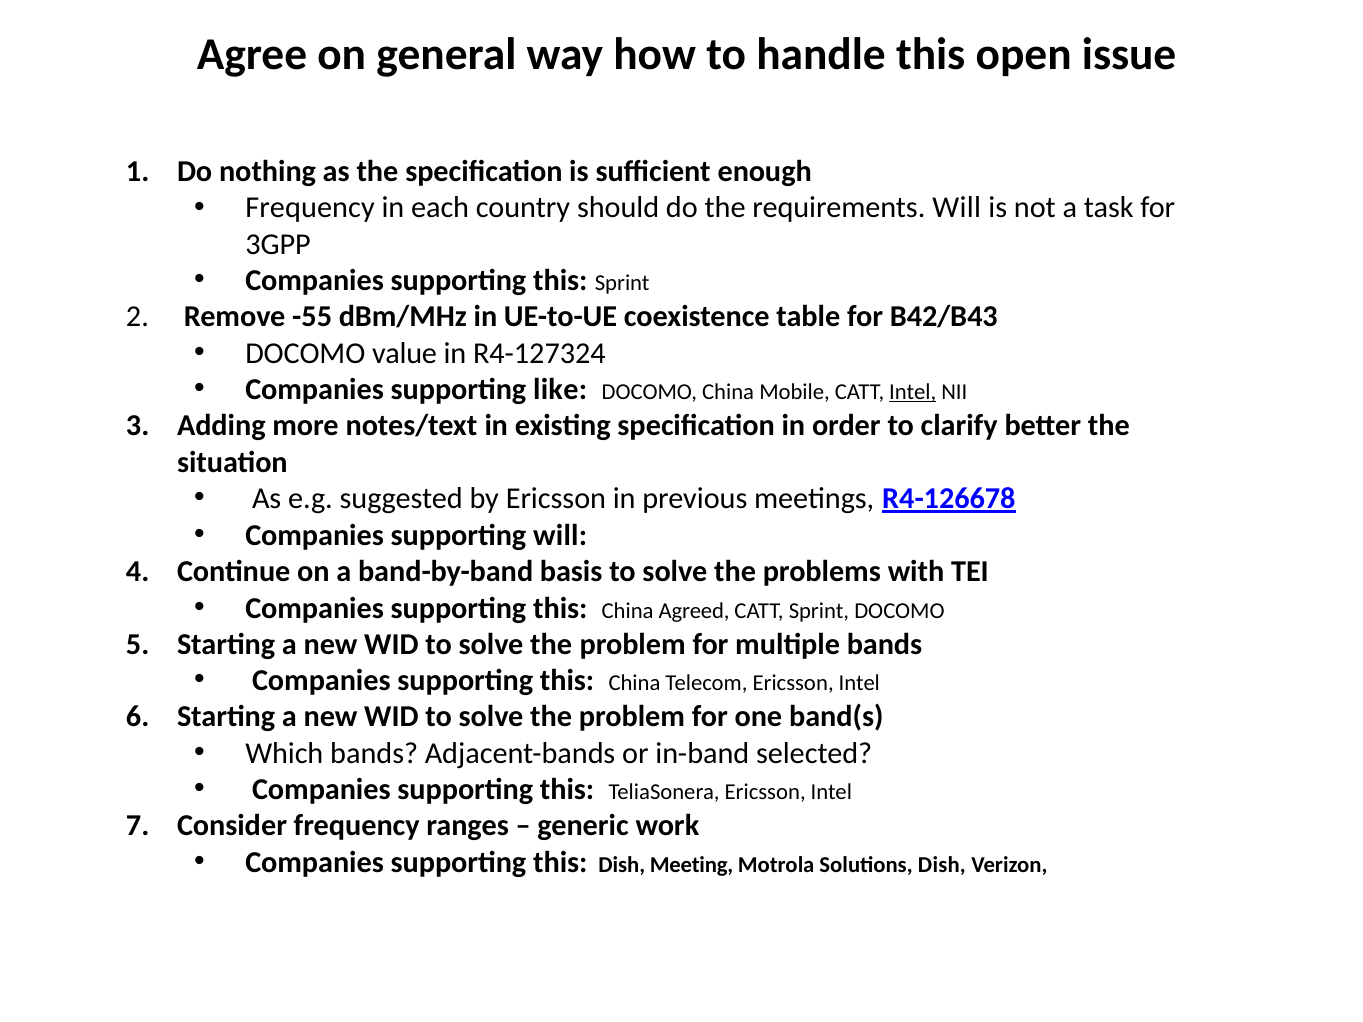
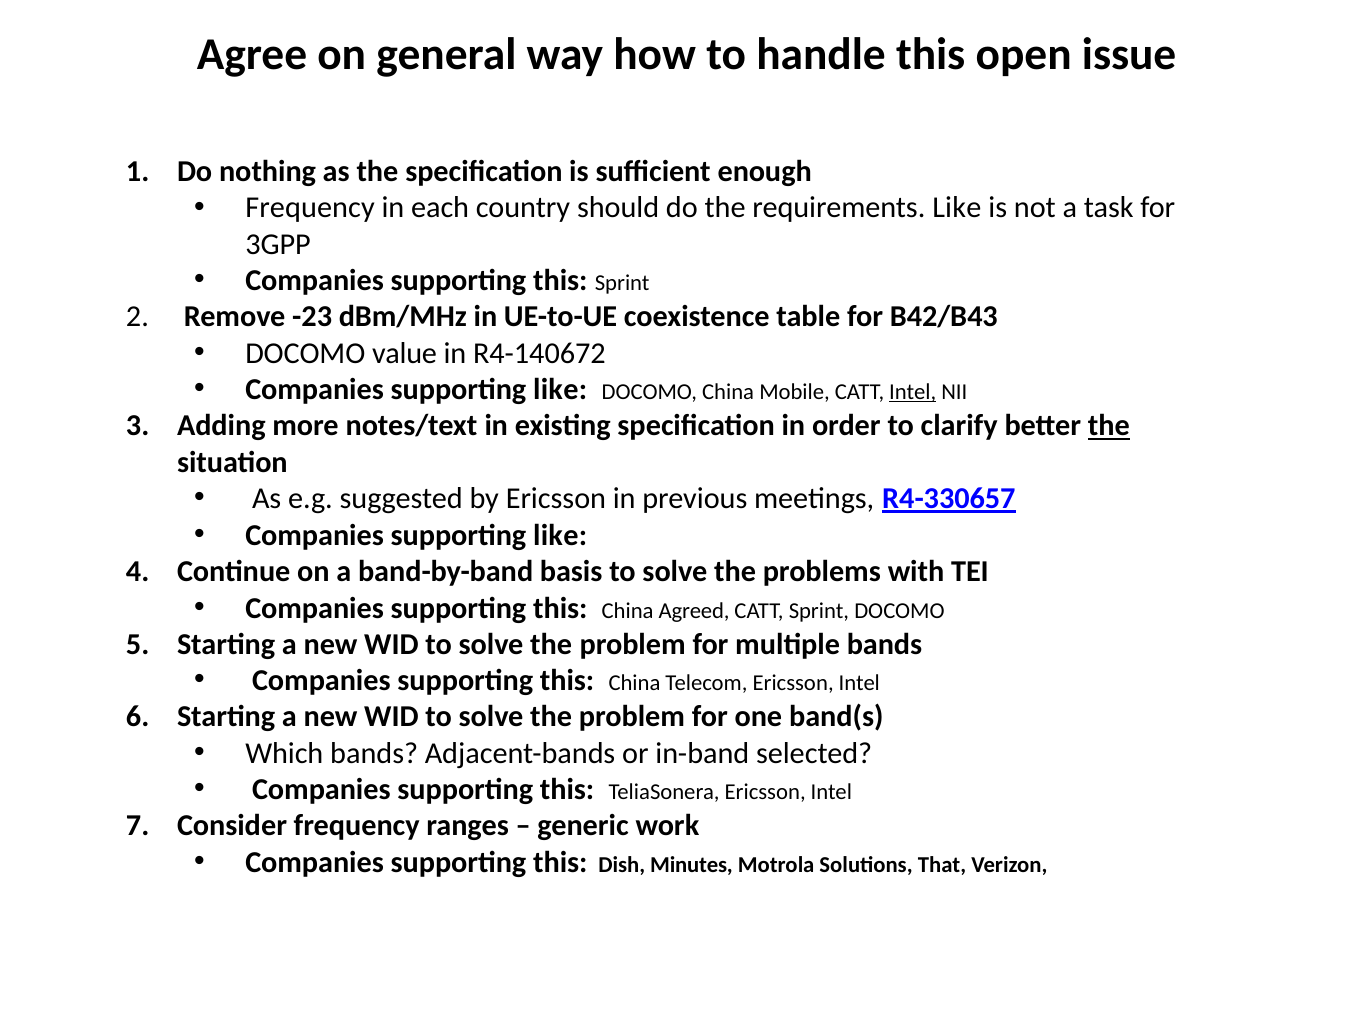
requirements Will: Will -> Like (957, 208)
-55: -55 -> -23 (312, 317)
R4-127324: R4-127324 -> R4-140672 (539, 353)
the underline: none -> present (1109, 426)
R4-126678: R4-126678 -> R4-330657 (949, 499)
will: will -> like (560, 536)
Meeting: Meeting -> Minutes (691, 865)
Solutions Dish: Dish -> That (942, 865)
